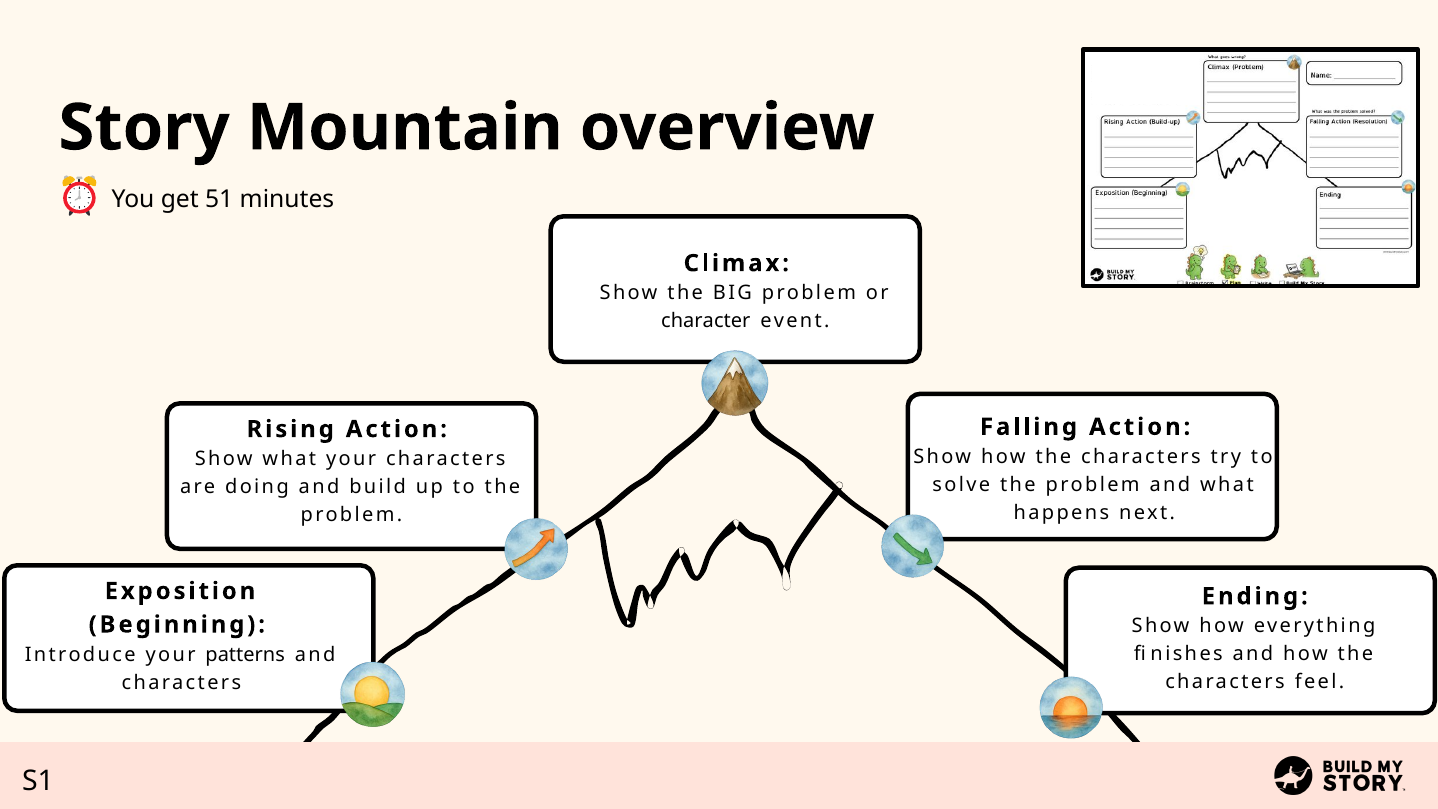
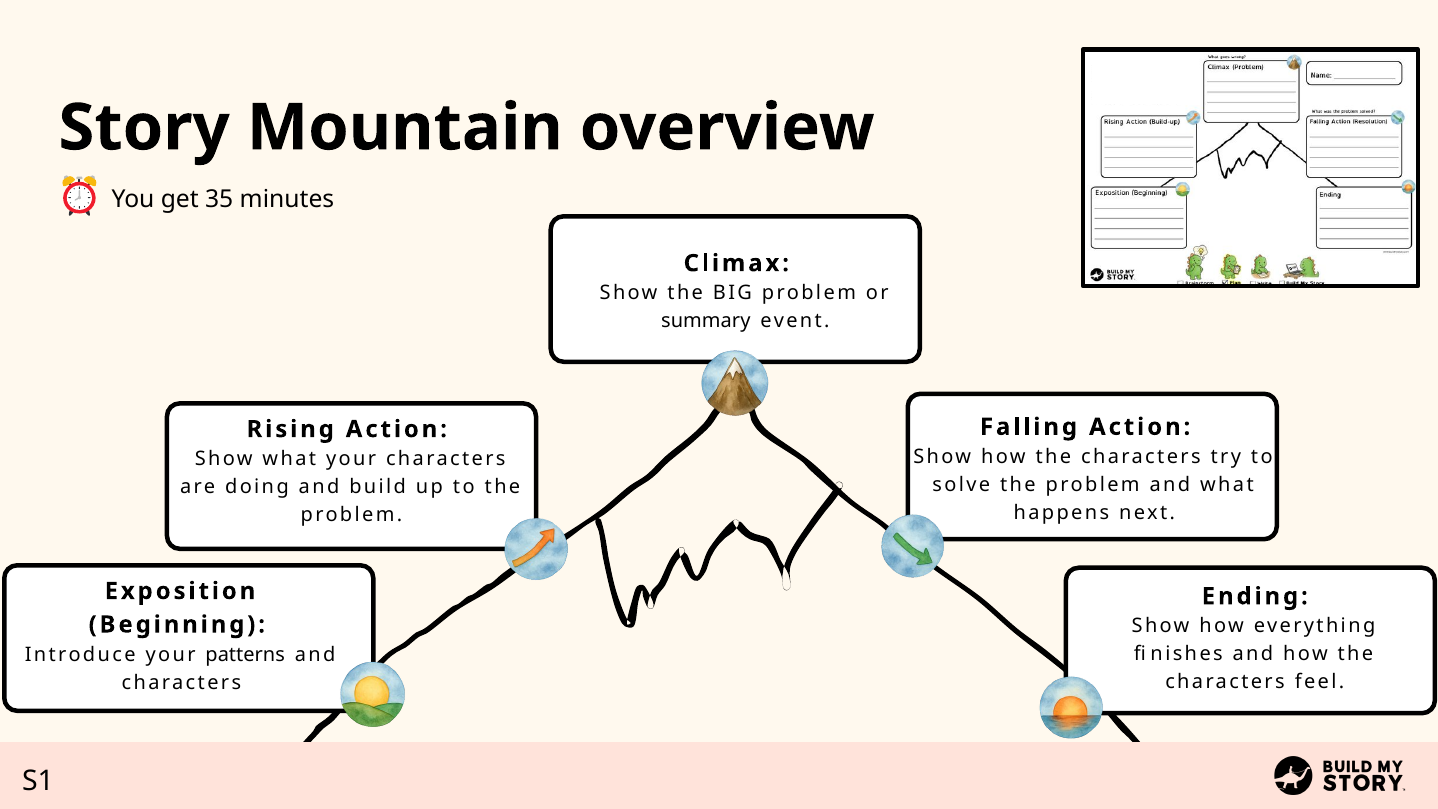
51: 51 -> 35 (219, 199)
character: character -> summary (706, 321)
